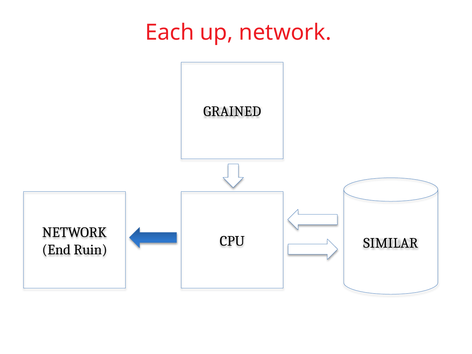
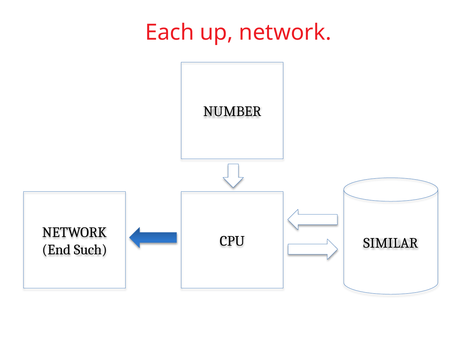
GRAINED: GRAINED -> NUMBER (232, 112)
Ruin: Ruin -> Such (90, 250)
